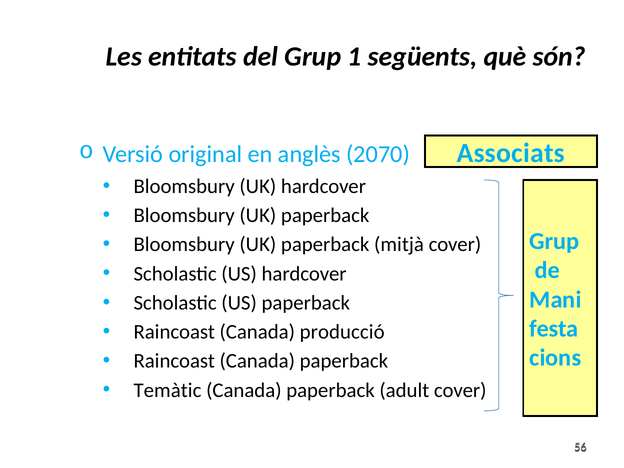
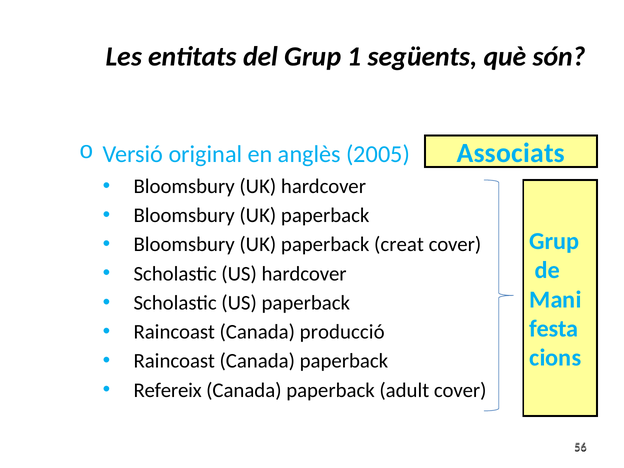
2070: 2070 -> 2005 (378, 154)
mitjà: mitjà -> creat (399, 245)
Temàtic: Temàtic -> Refereix (168, 390)
